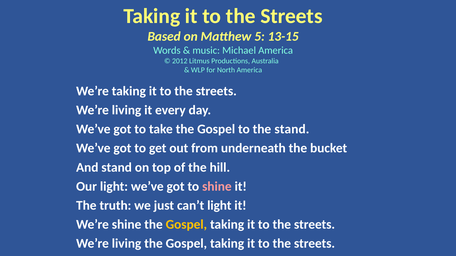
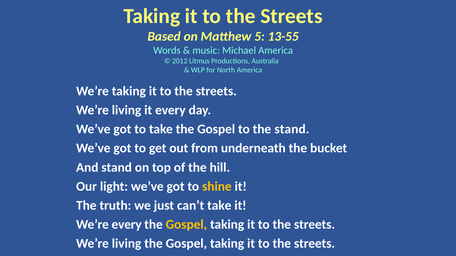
13-15: 13-15 -> 13-55 (283, 36)
shine colour: pink -> yellow (217, 187)
can’t light: light -> take (219, 206)
We’re shine: shine -> every (127, 225)
